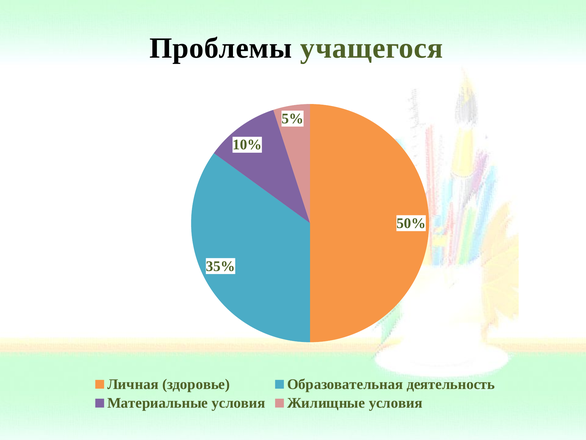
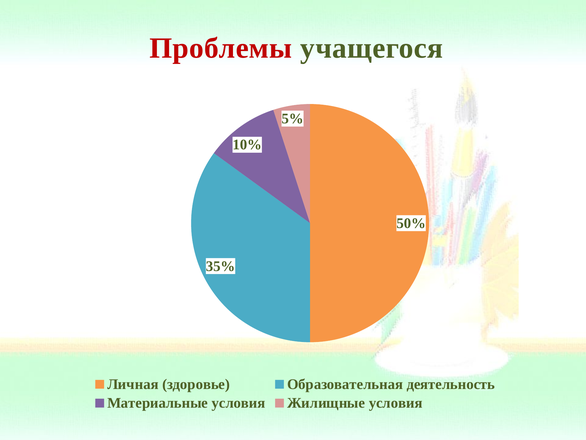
Проблемы colour: black -> red (221, 48)
